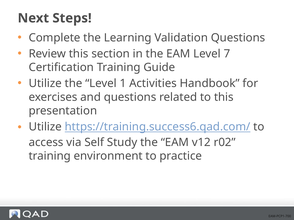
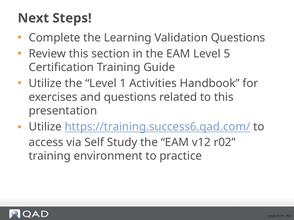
7: 7 -> 5 (227, 54)
